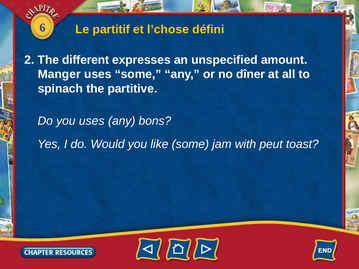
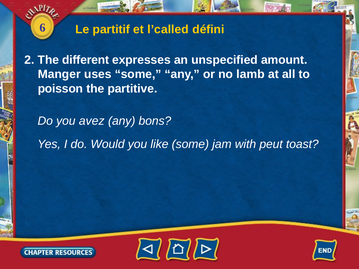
l’chose: l’chose -> l’called (168, 29)
dîner: dîner -> lamb (250, 74)
spinach: spinach -> poisson (60, 89)
you uses: uses -> avez (92, 121)
